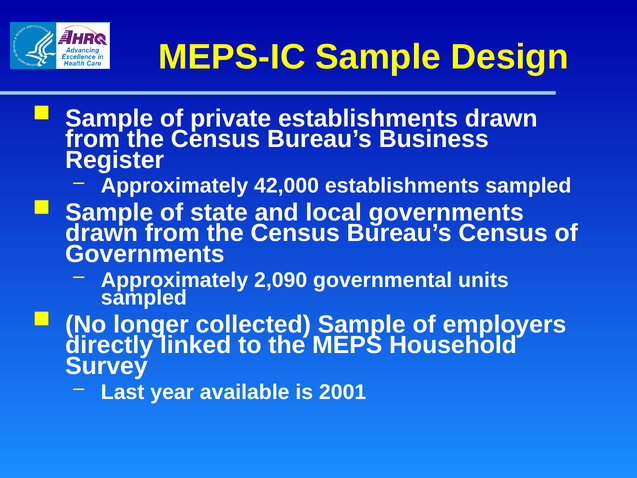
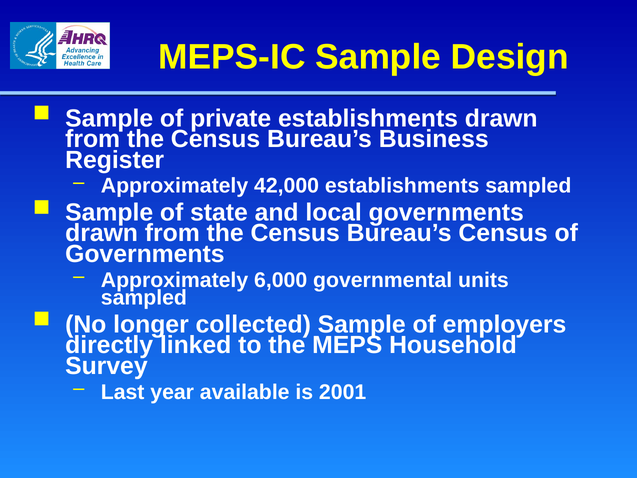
2,090: 2,090 -> 6,000 (281, 280)
